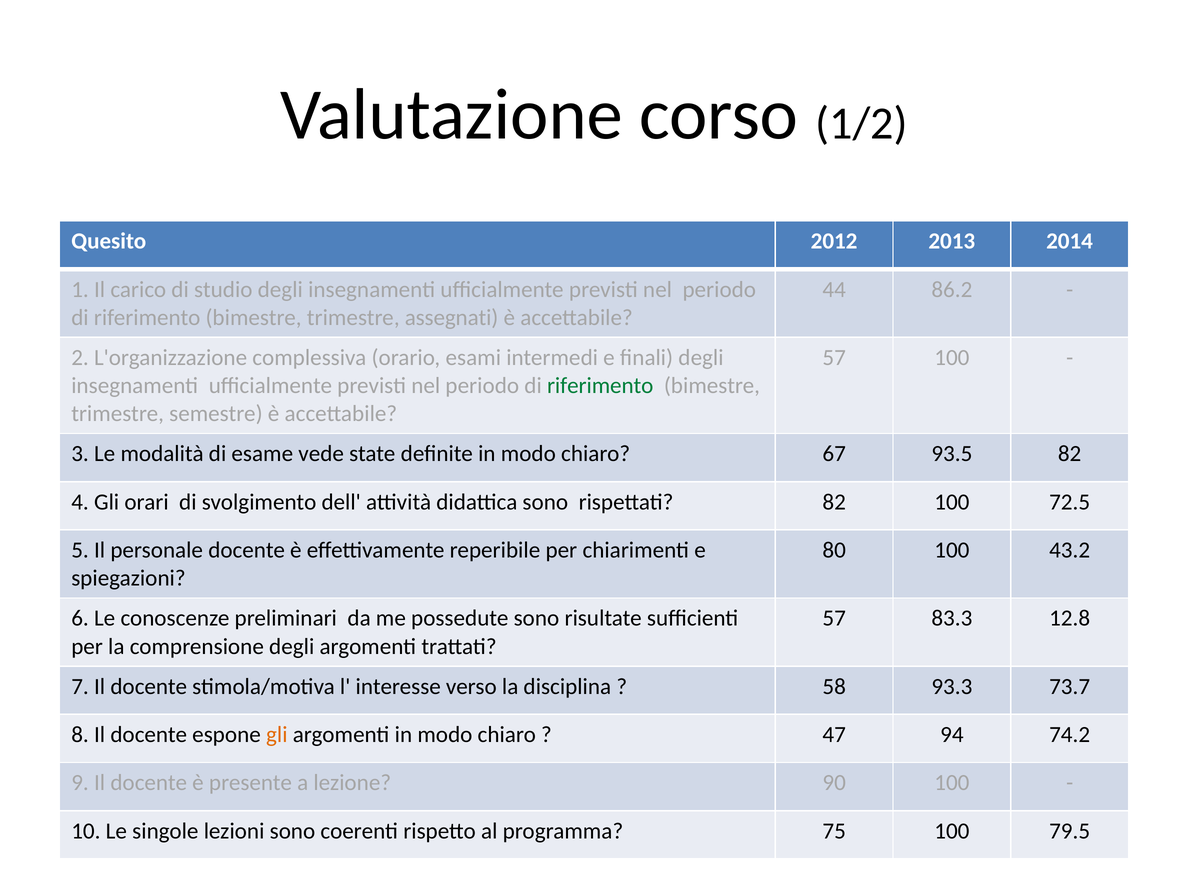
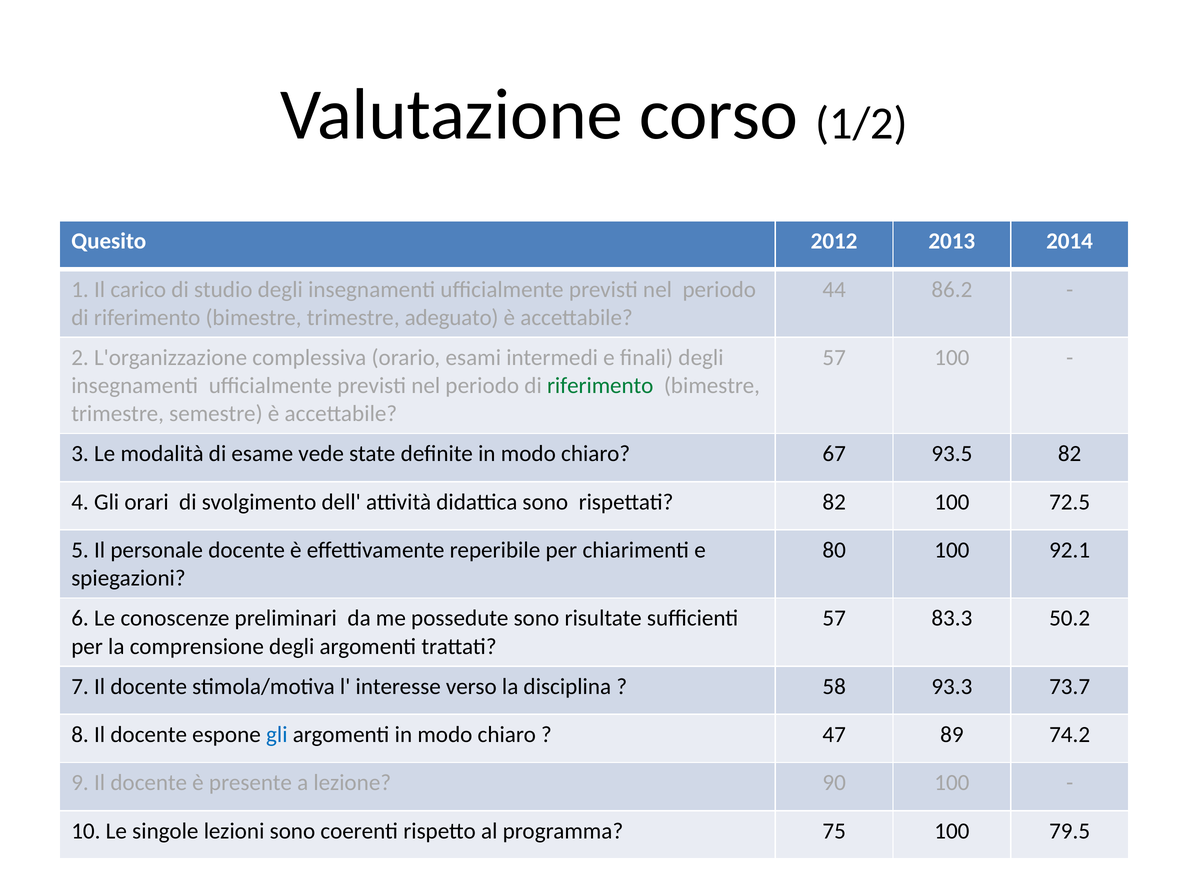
assegnati: assegnati -> adeguato (452, 318)
43.2: 43.2 -> 92.1 (1070, 550)
12.8: 12.8 -> 50.2 (1070, 618)
gli colour: orange -> blue (277, 735)
94: 94 -> 89 (952, 735)
